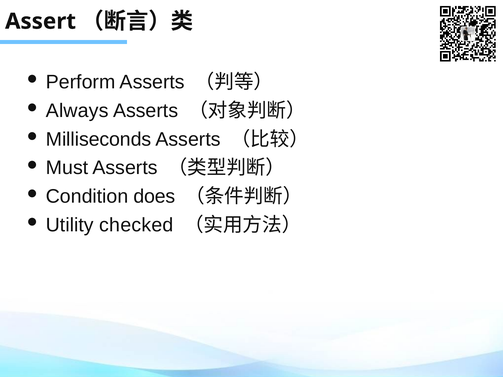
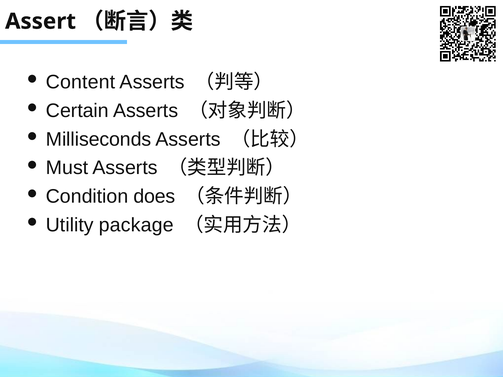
Perform: Perform -> Content (81, 82)
Always: Always -> Certain (77, 111)
checked: checked -> package (136, 225)
